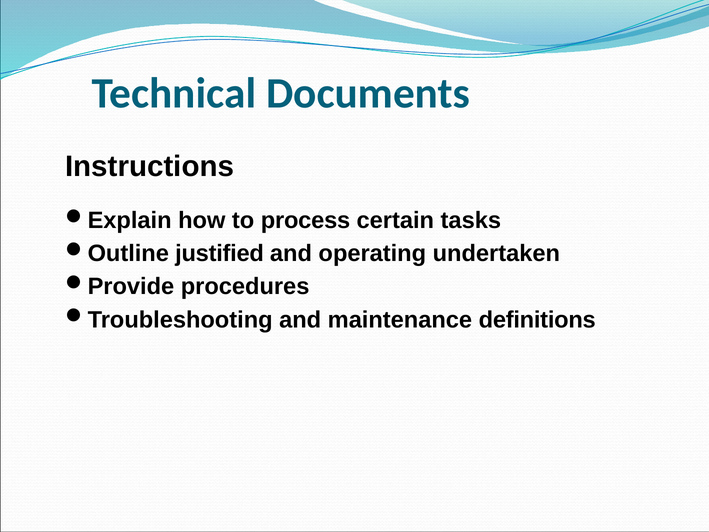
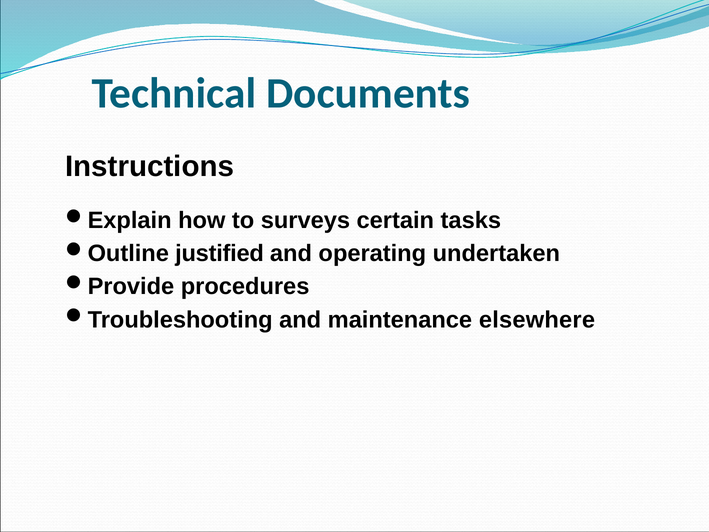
process: process -> surveys (305, 220)
definitions: definitions -> elsewhere (537, 320)
